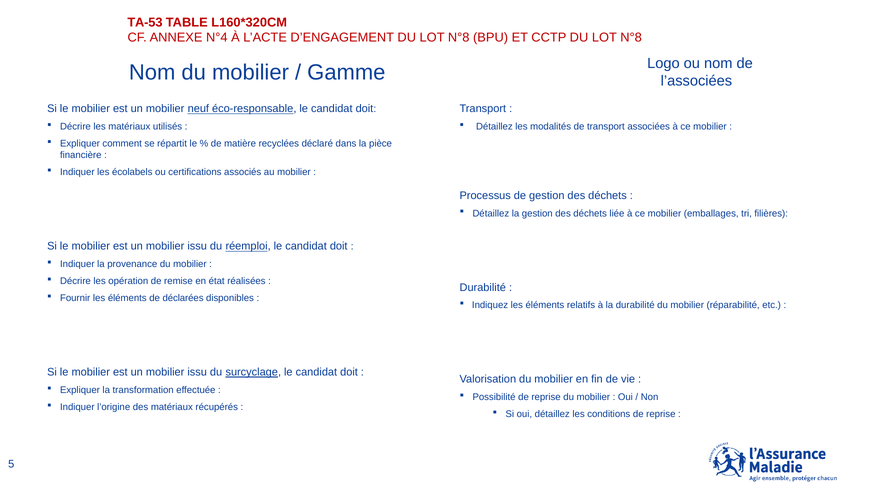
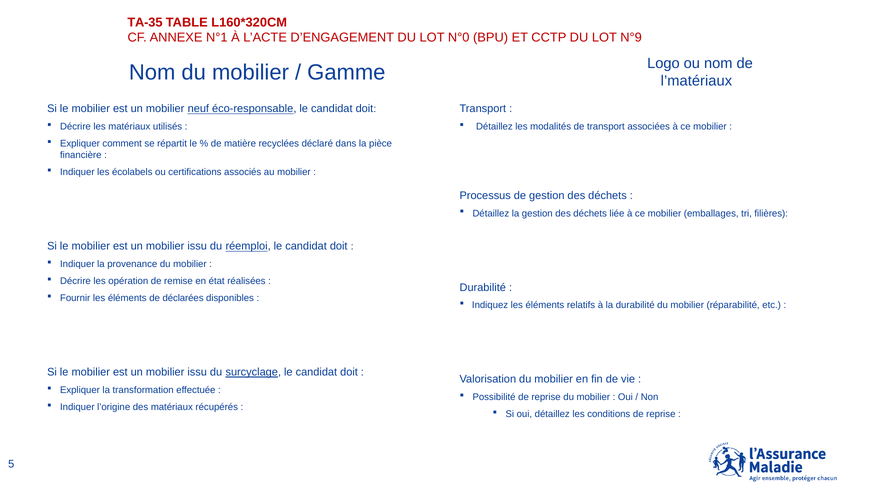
TA-53: TA-53 -> TA-35 (145, 22)
N°4: N°4 -> N°1 (217, 38)
D’ENGAGEMENT DU LOT N°8: N°8 -> N°0 (459, 38)
CCTP DU LOT N°8: N°8 -> N°9 (631, 38)
l’associées: l’associées -> l’matériaux (696, 81)
